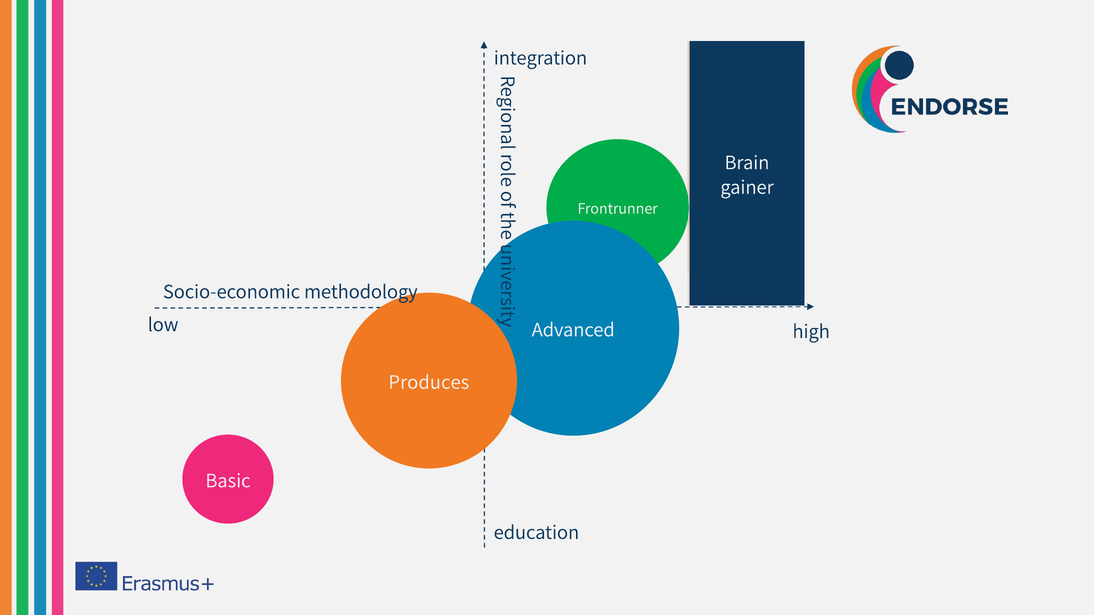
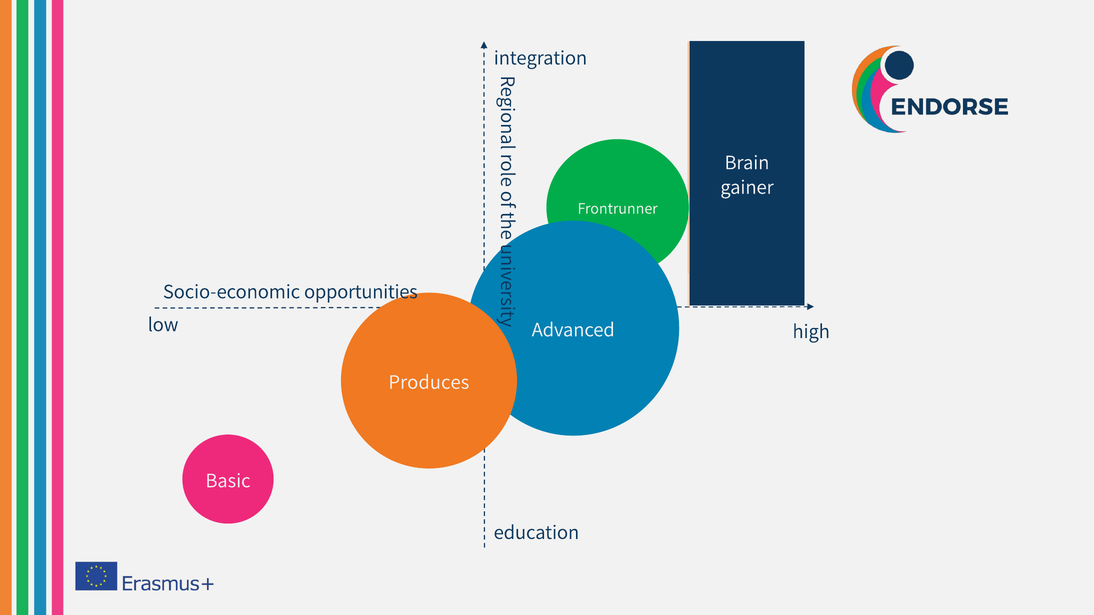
methodology: methodology -> opportunities (361, 292)
